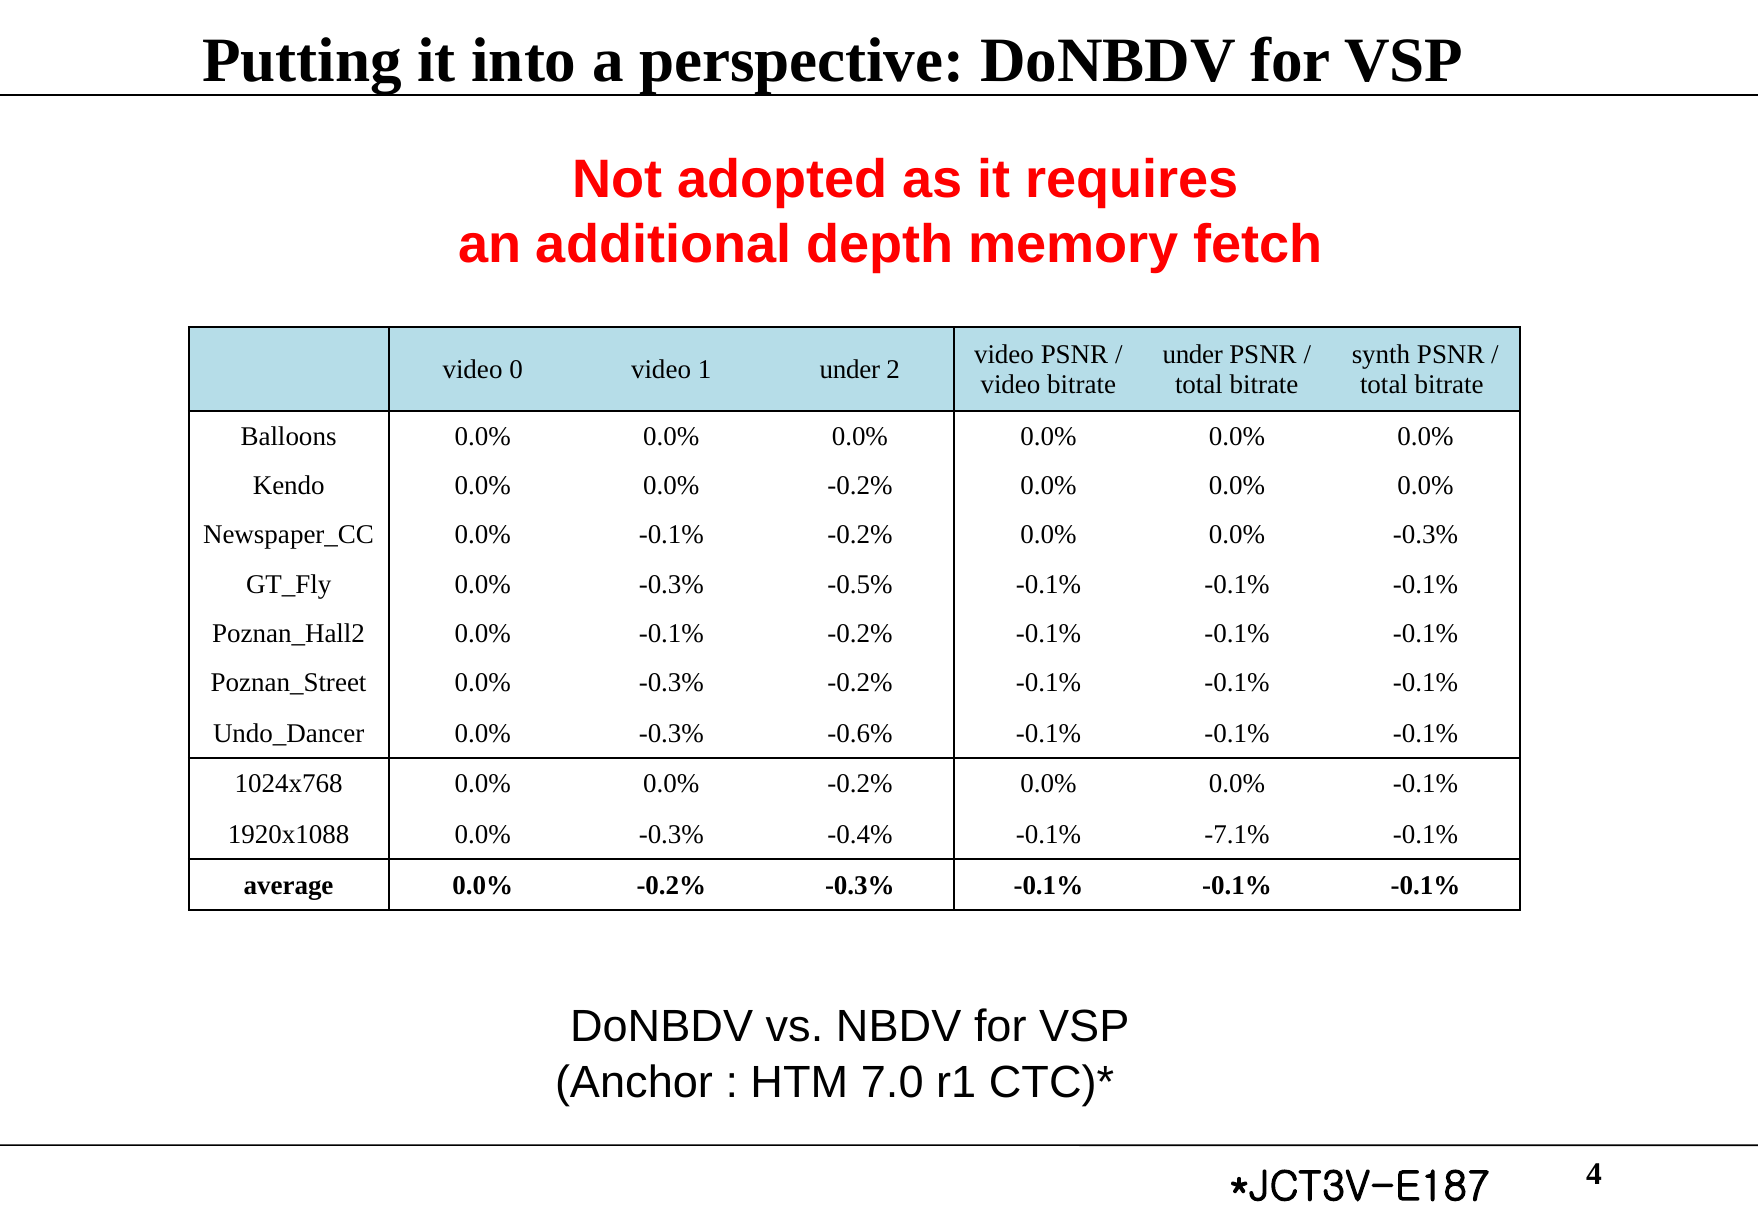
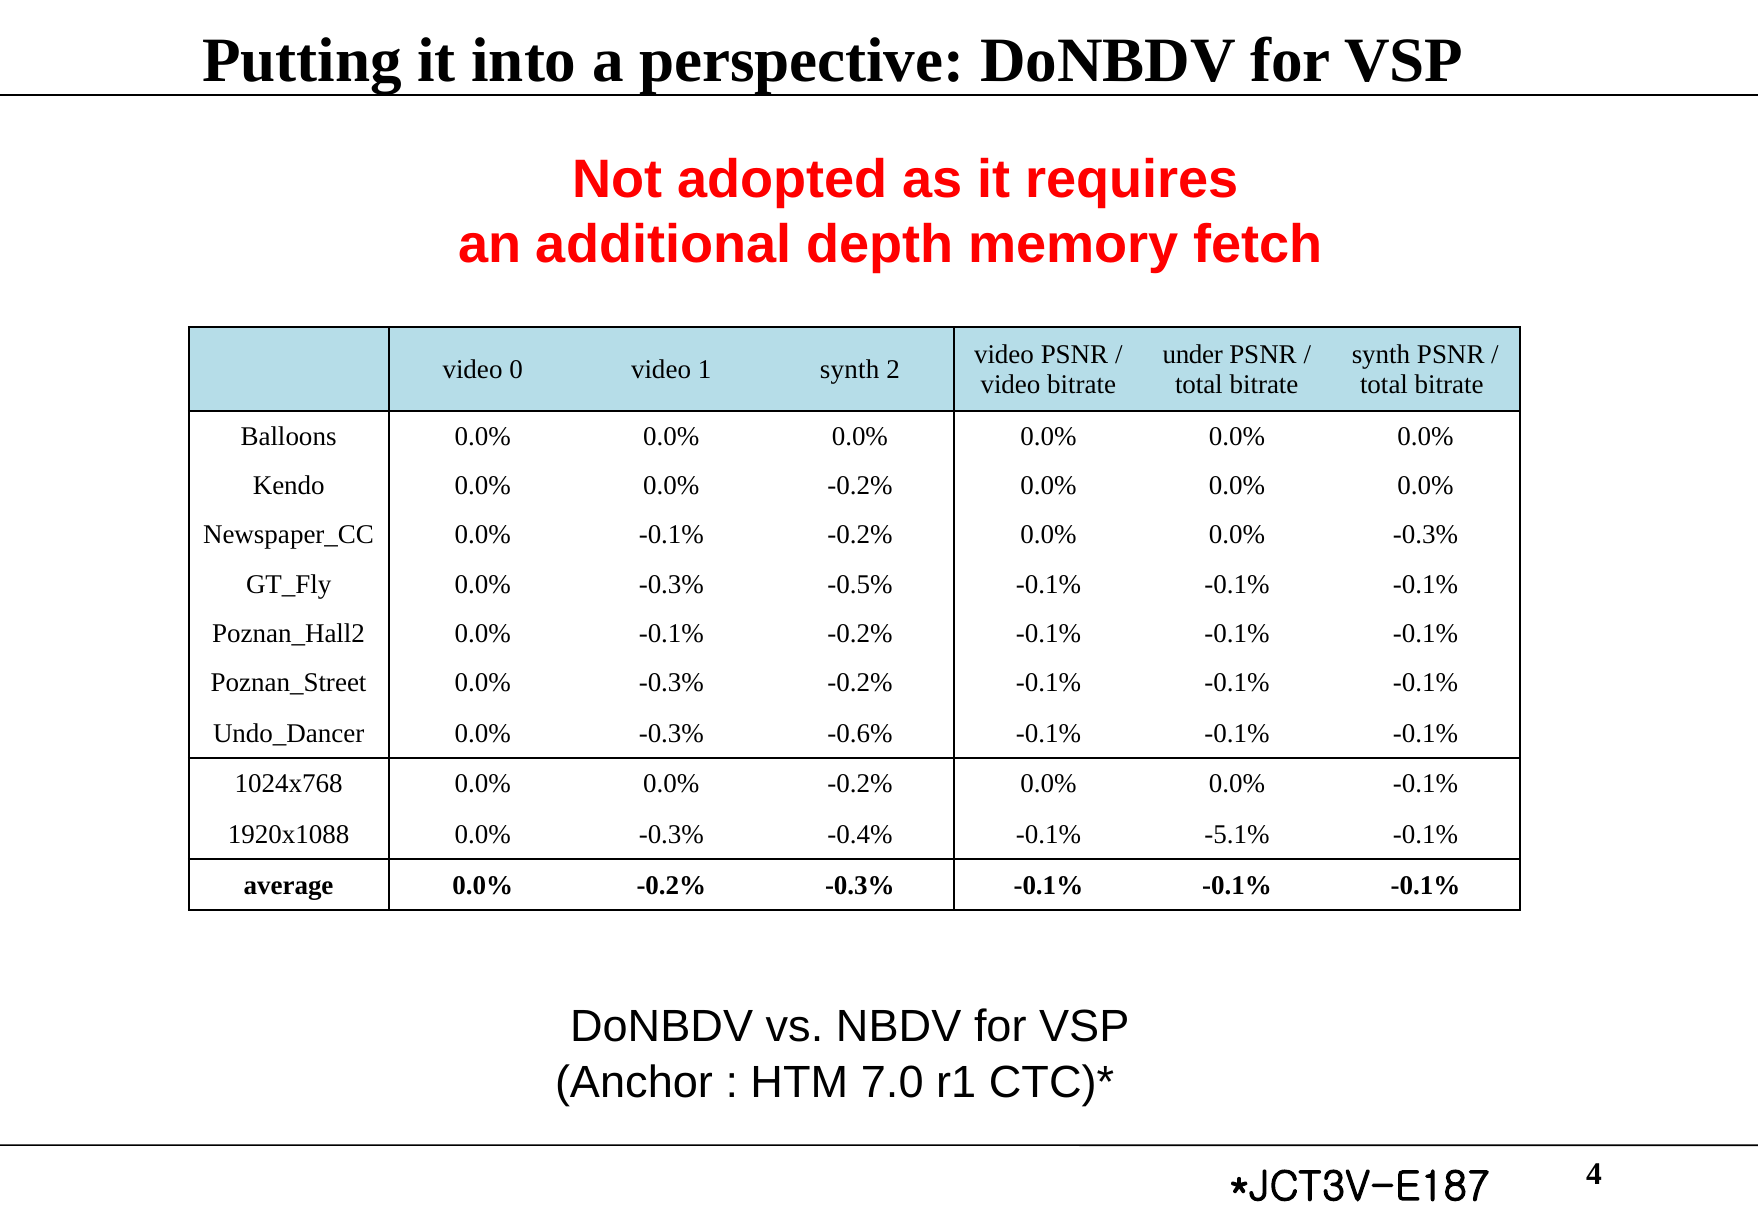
1 under: under -> synth (850, 370)
-7.1%: -7.1% -> -5.1% (1237, 834)
